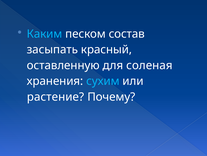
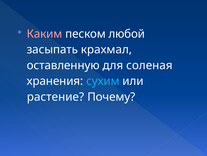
Каким colour: light blue -> pink (45, 34)
состав: состав -> любой (127, 34)
красный: красный -> крахмал (106, 49)
